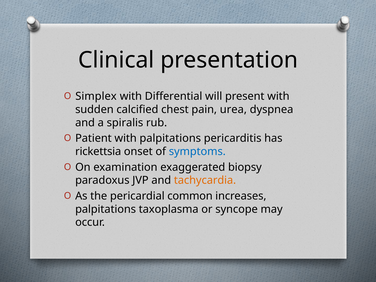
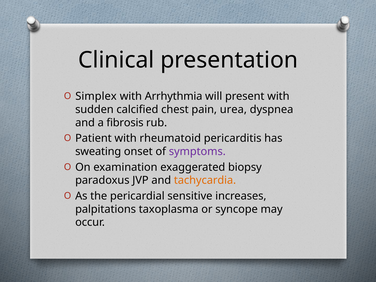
Differential: Differential -> Arrhythmia (174, 96)
spiralis: spiralis -> fibrosis (125, 123)
with palpitations: palpitations -> rheumatoid (170, 138)
rickettsia: rickettsia -> sweating (98, 152)
symptoms colour: blue -> purple (197, 152)
common: common -> sensitive (190, 196)
